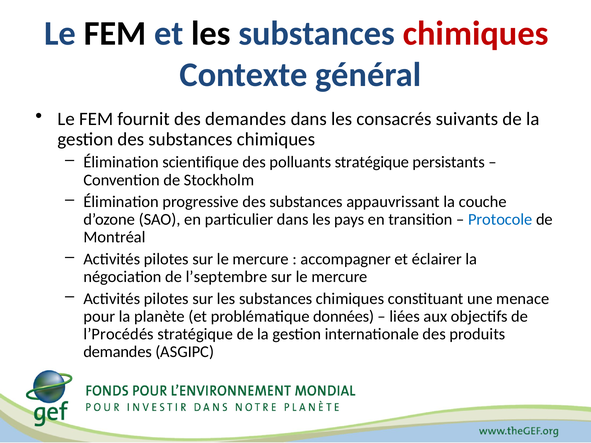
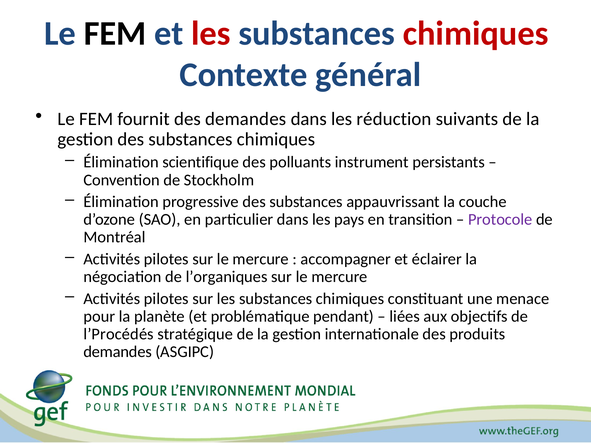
les colour: black -> red (211, 33)
consacrés: consacrés -> réduction (394, 119)
polluants stratégique: stratégique -> instrument (372, 162)
Protocole colour: blue -> purple (500, 220)
l’septembre: l’septembre -> l’organiques (227, 277)
données: données -> pendant (344, 317)
